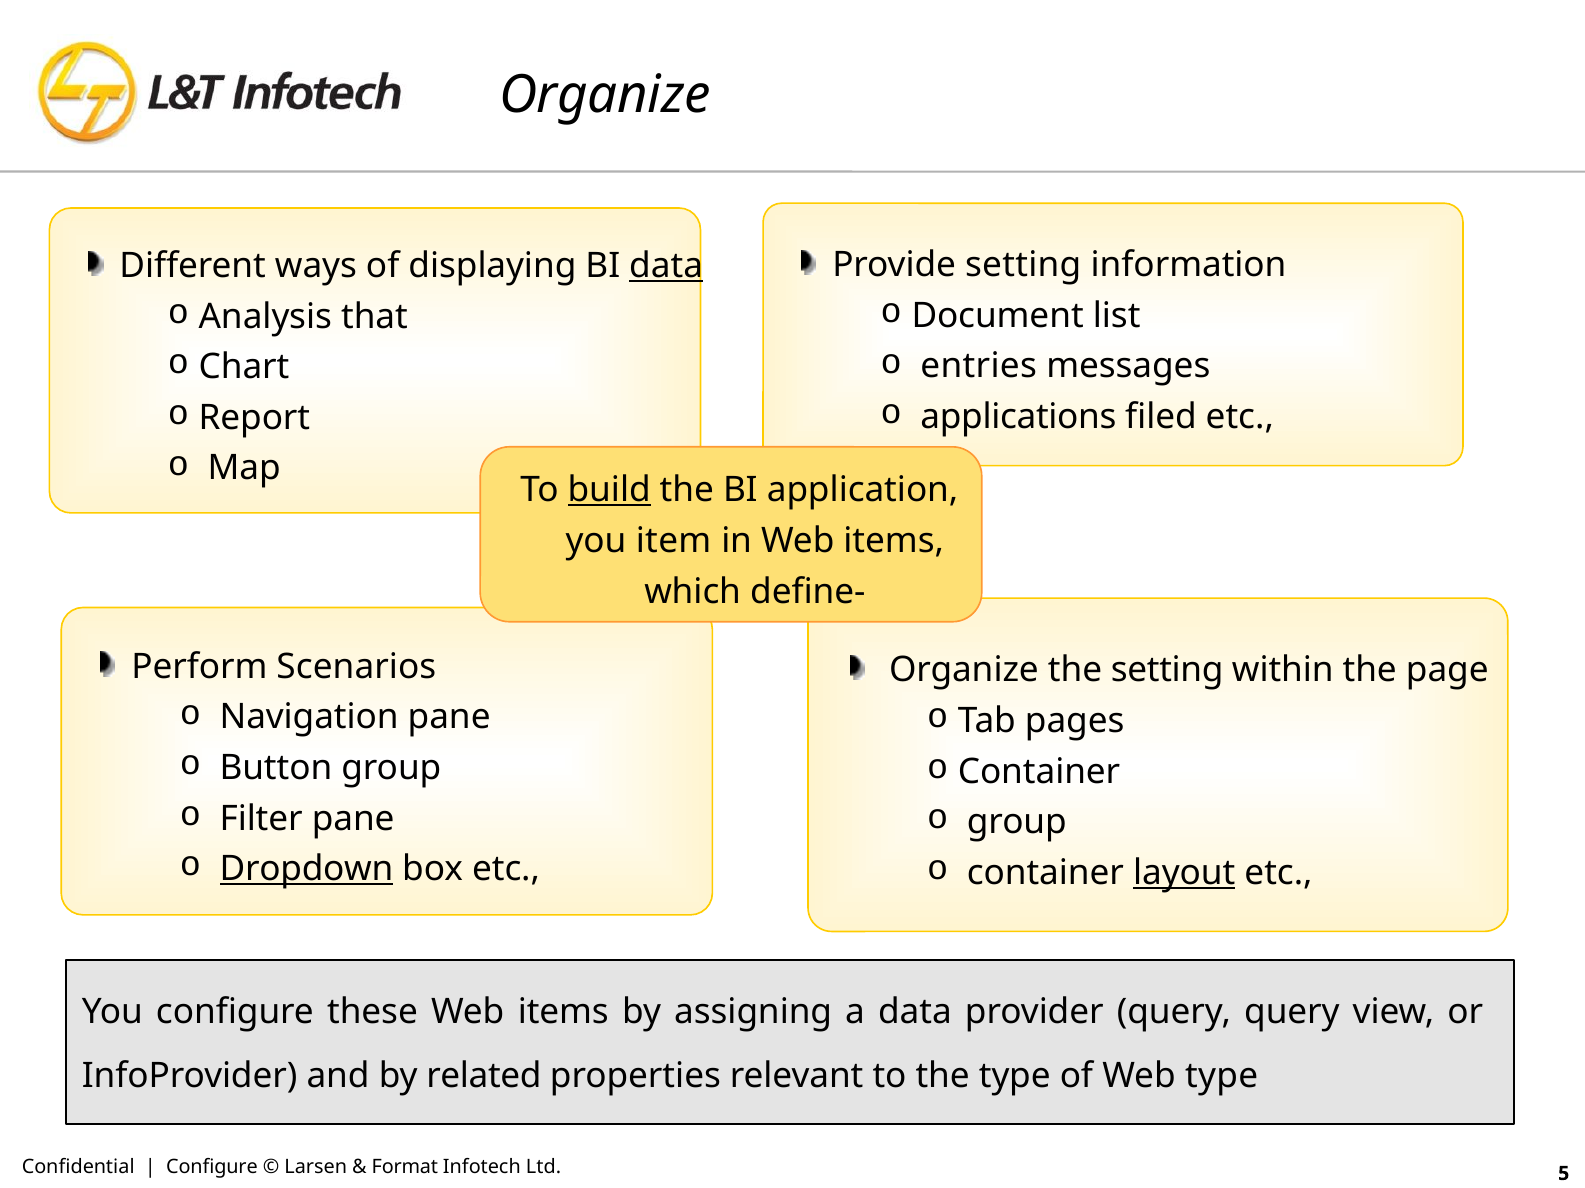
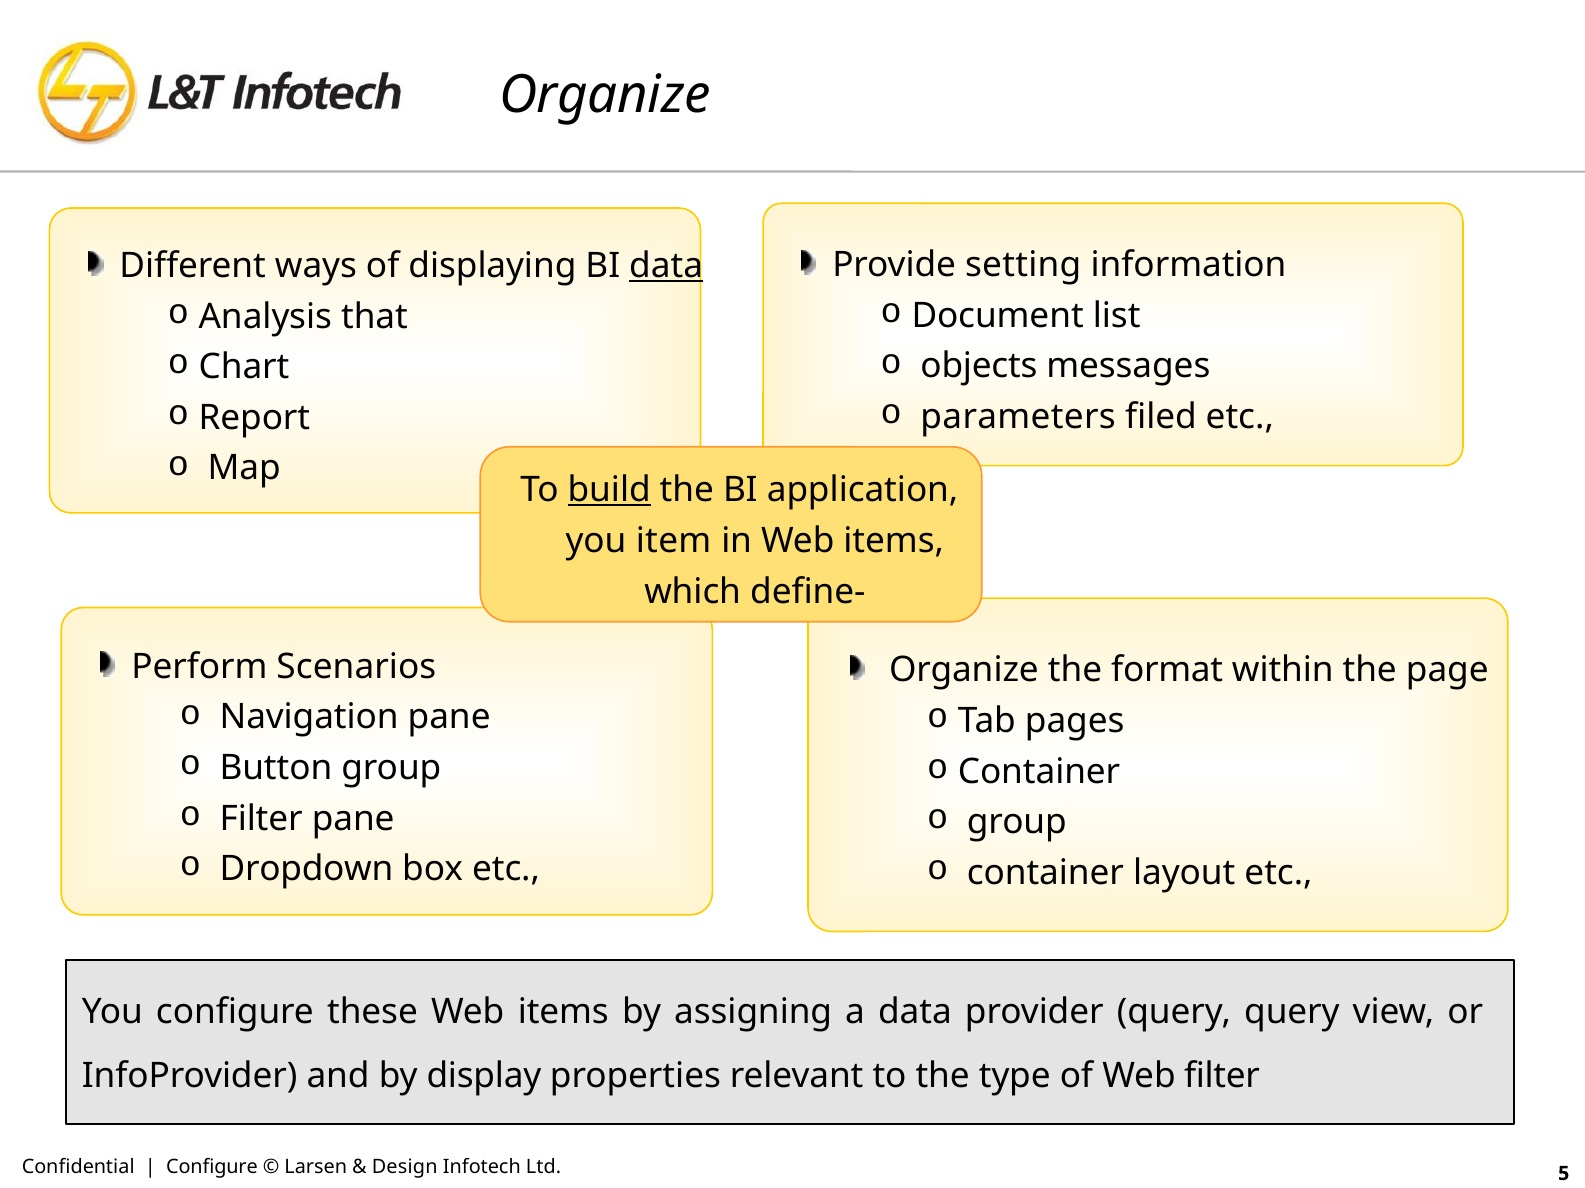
entries: entries -> objects (979, 367)
applications: applications -> parameters (1018, 417)
the setting: setting -> format (1167, 671)
Dropdown underline: present -> none (306, 870)
layout underline: present -> none (1184, 873)
related: related -> display (484, 1076)
Web type: type -> filter (1222, 1076)
Format: Format -> Design (405, 1168)
